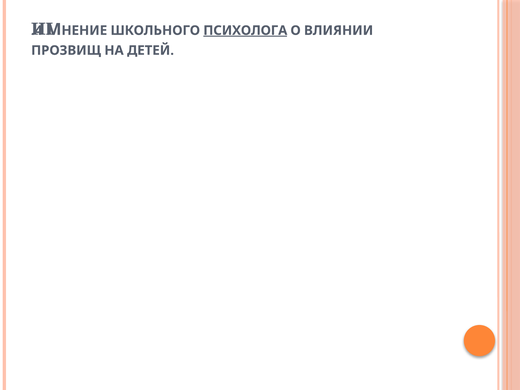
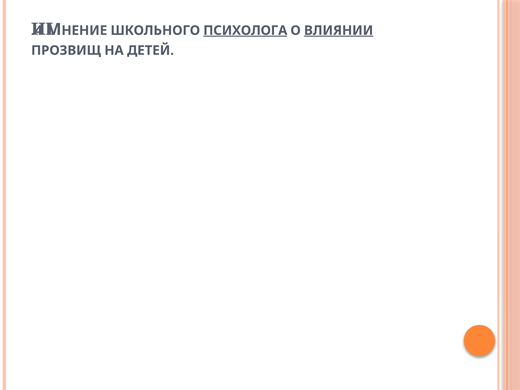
ВЛИЯНИИ underline: none -> present (339, 31)
